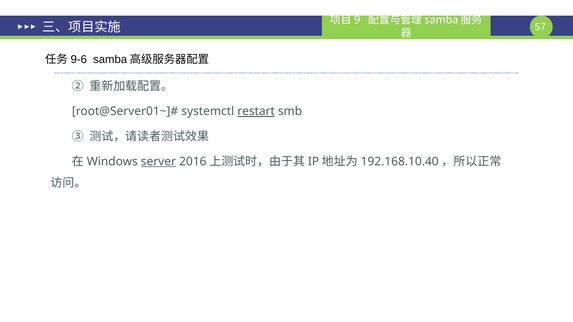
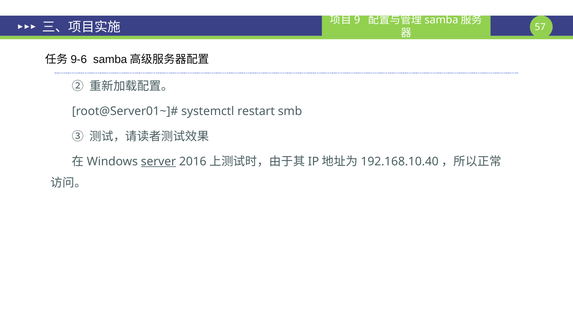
restart underline: present -> none (256, 111)
